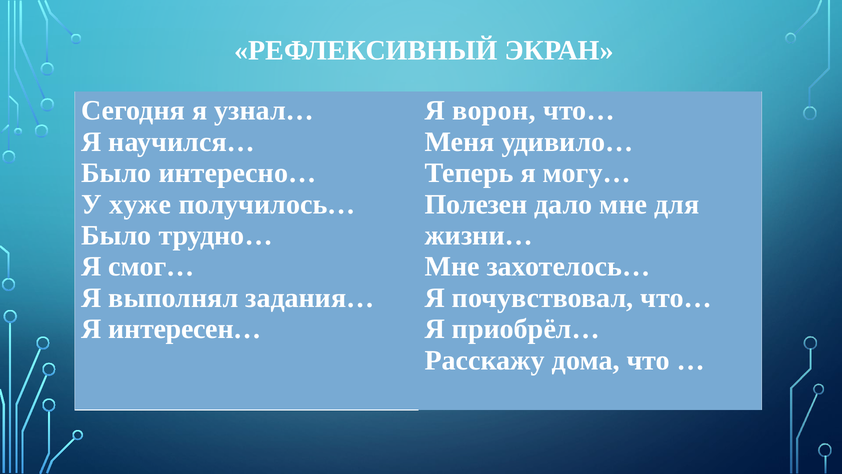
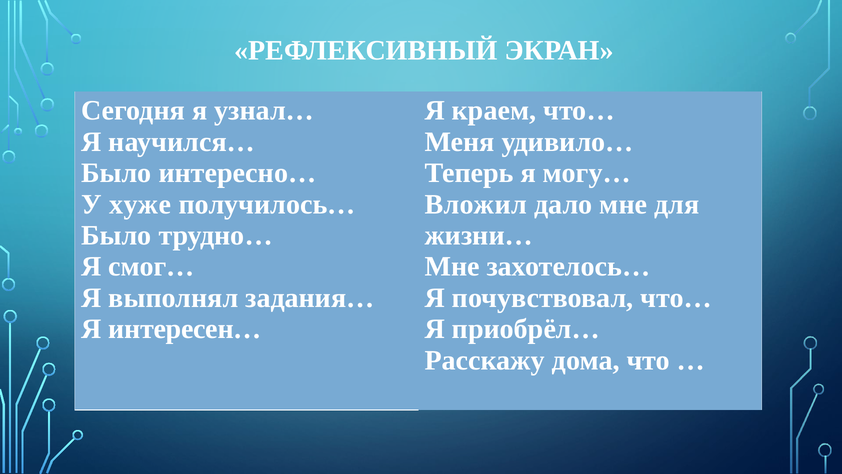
ворон: ворон -> краем (494, 111)
Полезен: Полезен -> Вложил (476, 204)
